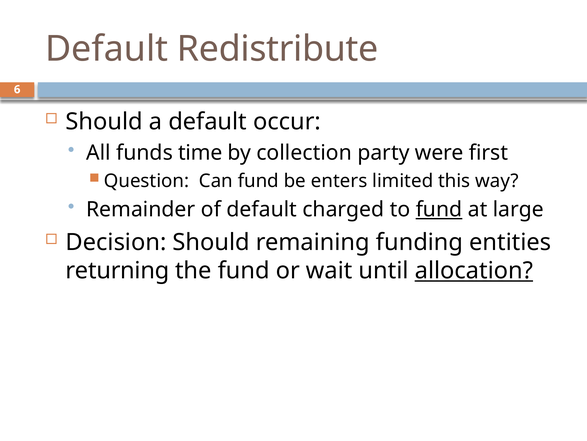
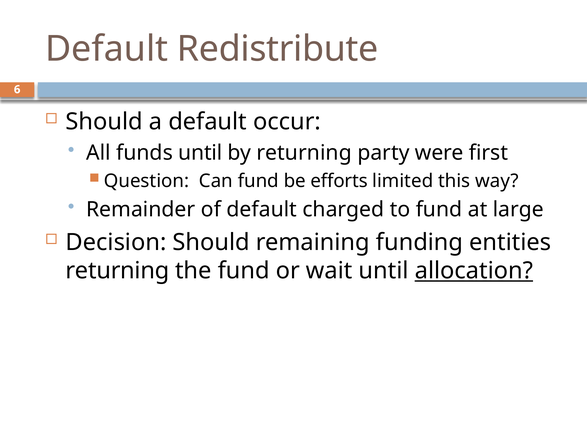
funds time: time -> until (200, 153)
by collection: collection -> returning (304, 153)
enters: enters -> efforts (339, 181)
fund underline: present -> none (439, 209)
